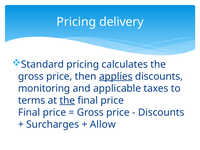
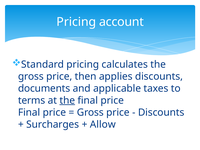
delivery: delivery -> account (121, 22)
applies underline: present -> none (116, 76)
monitoring: monitoring -> documents (44, 88)
